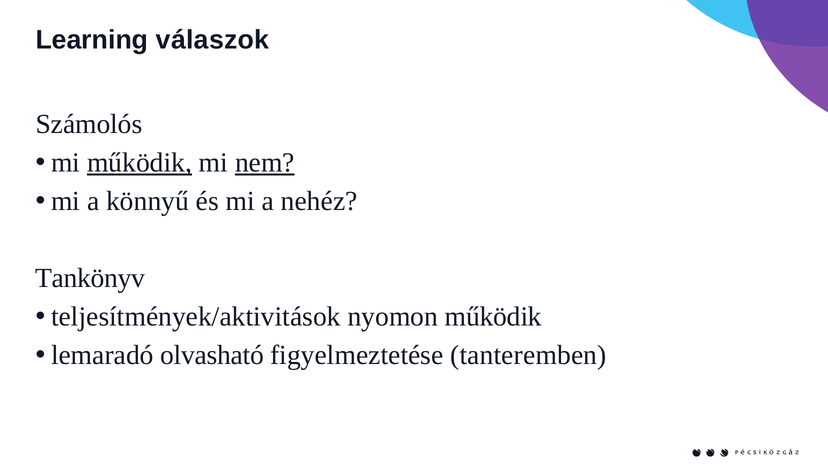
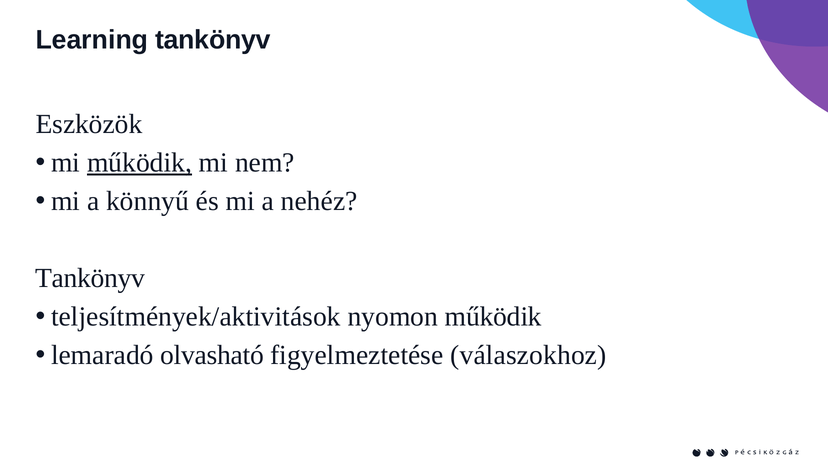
Learning válaszok: válaszok -> tankönyv (213, 40)
Számolós: Számolós -> Eszközök (89, 124)
nem underline: present -> none (265, 162)
tanteremben: tanteremben -> válaszokhoz (528, 355)
